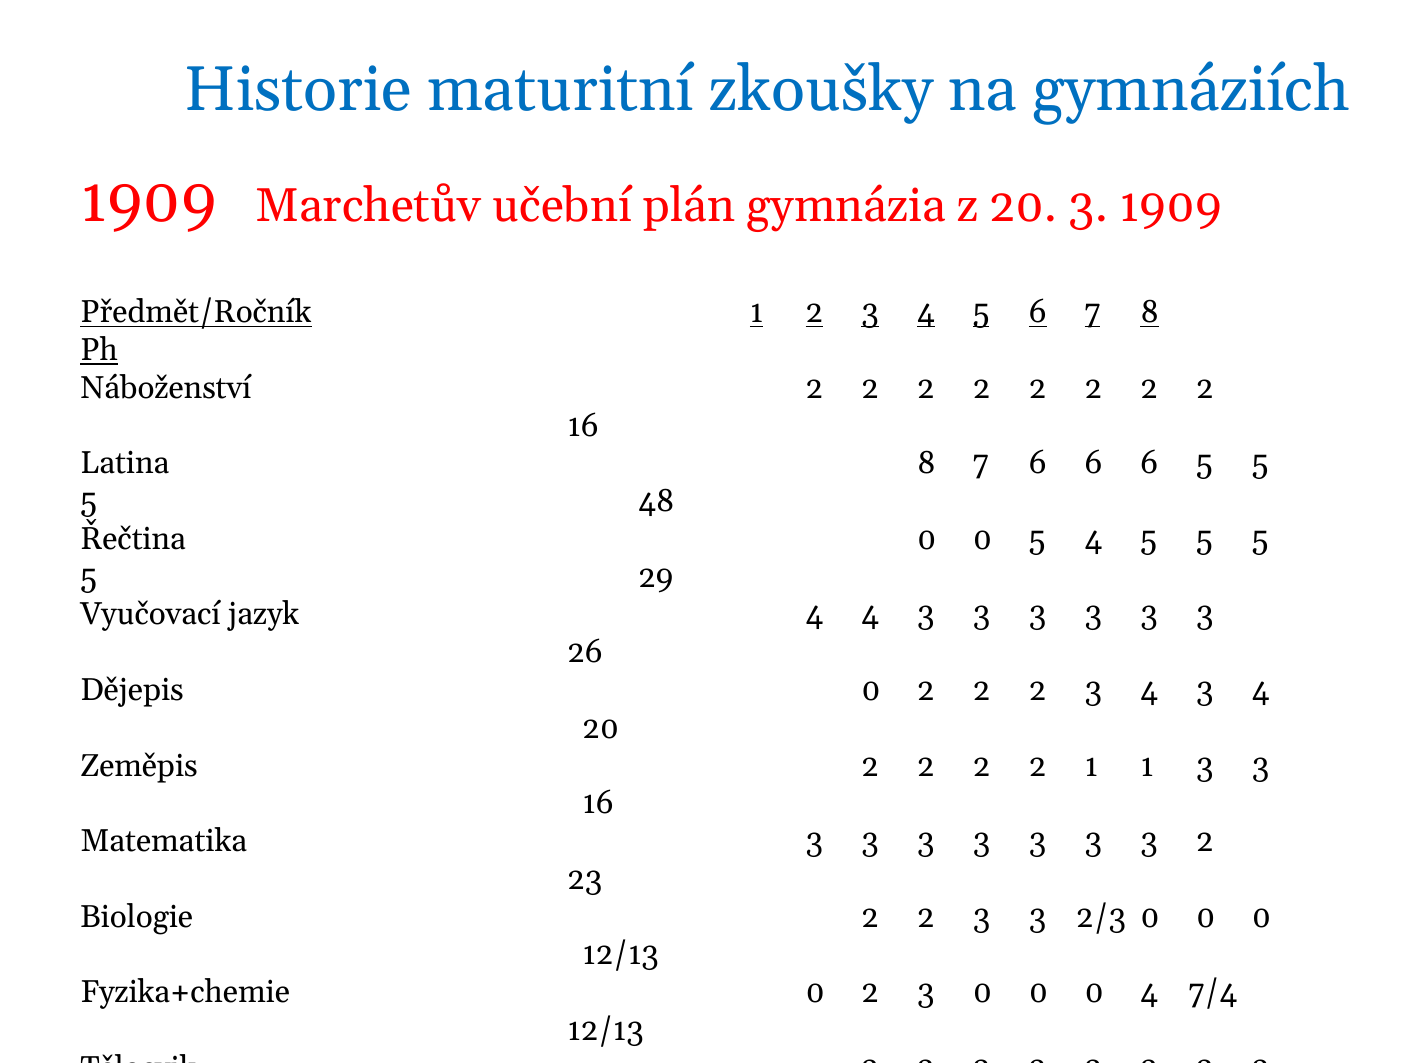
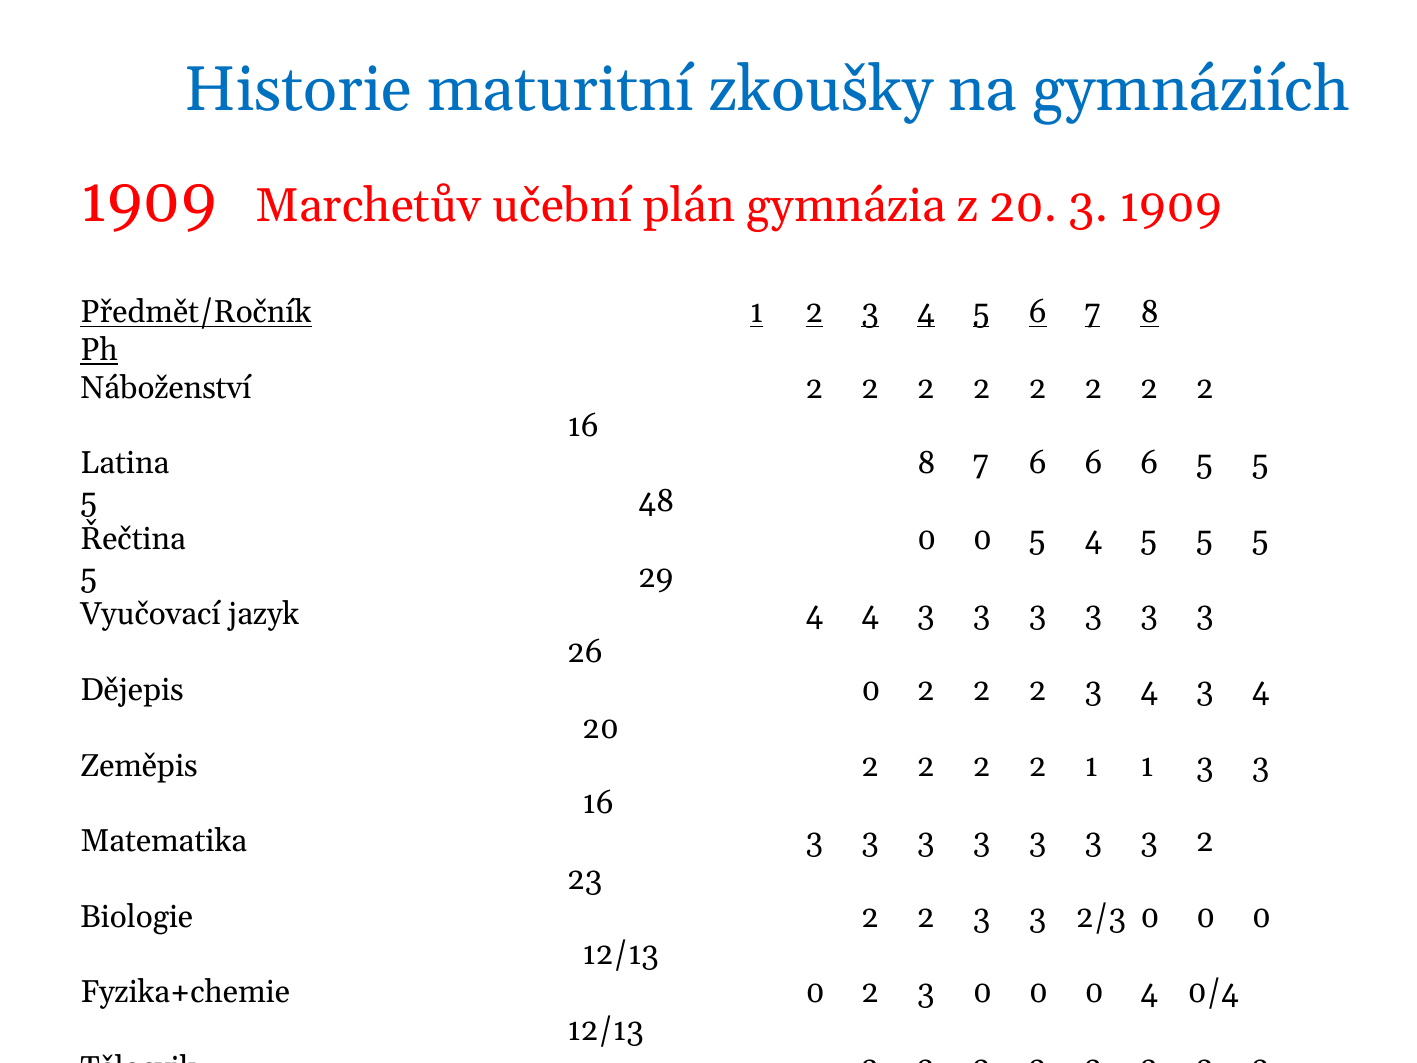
7/4: 7/4 -> 0/4 (1213, 992)
